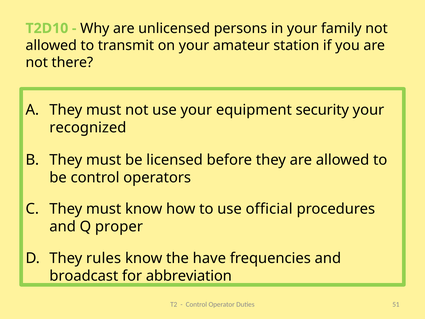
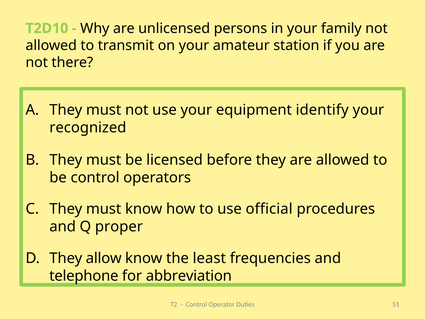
security: security -> identify (322, 110)
rules: rules -> allow (104, 258)
have: have -> least (209, 258)
broadcast: broadcast -> telephone (84, 276)
